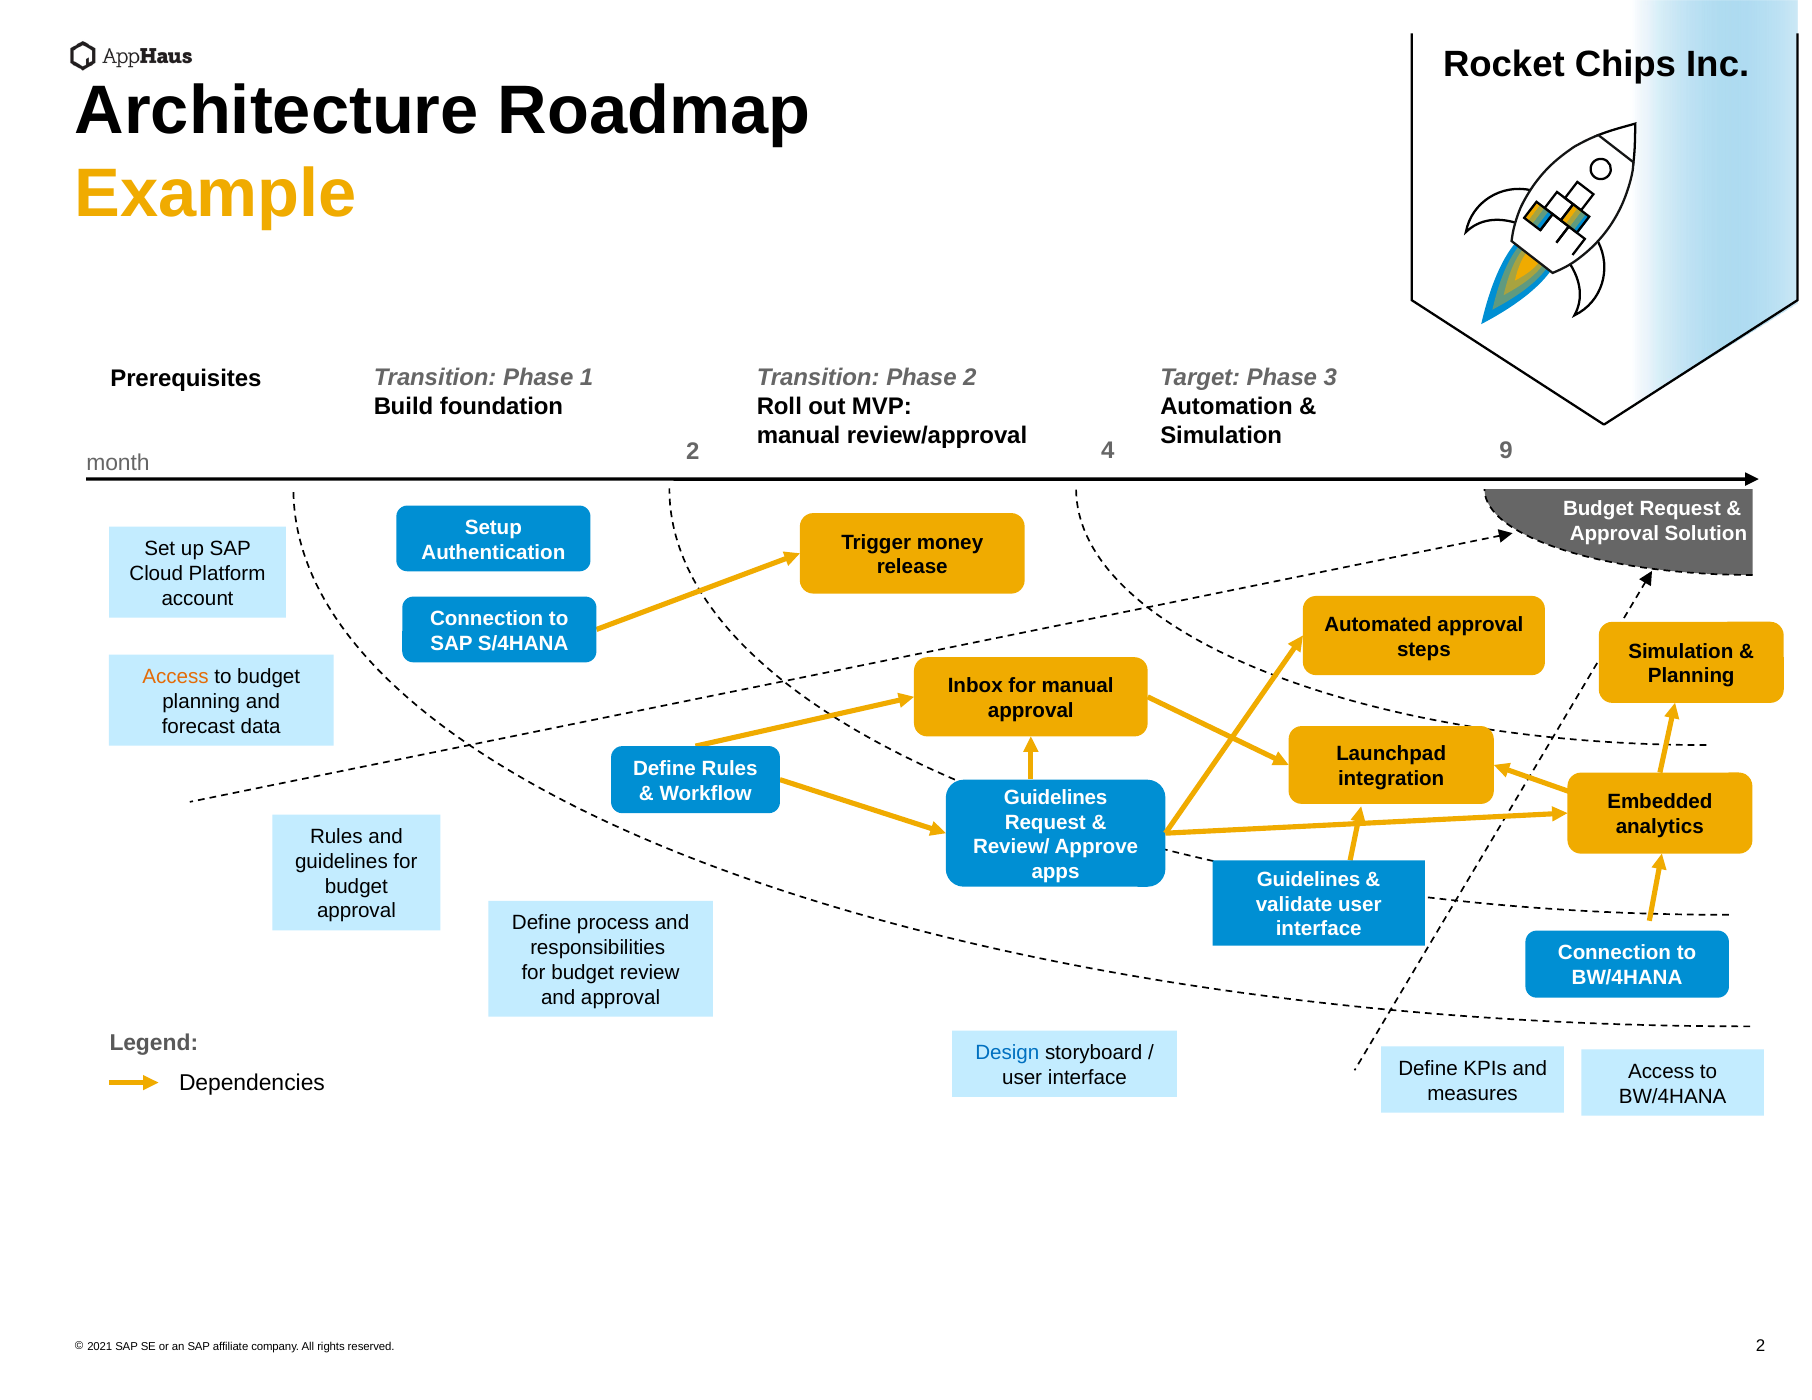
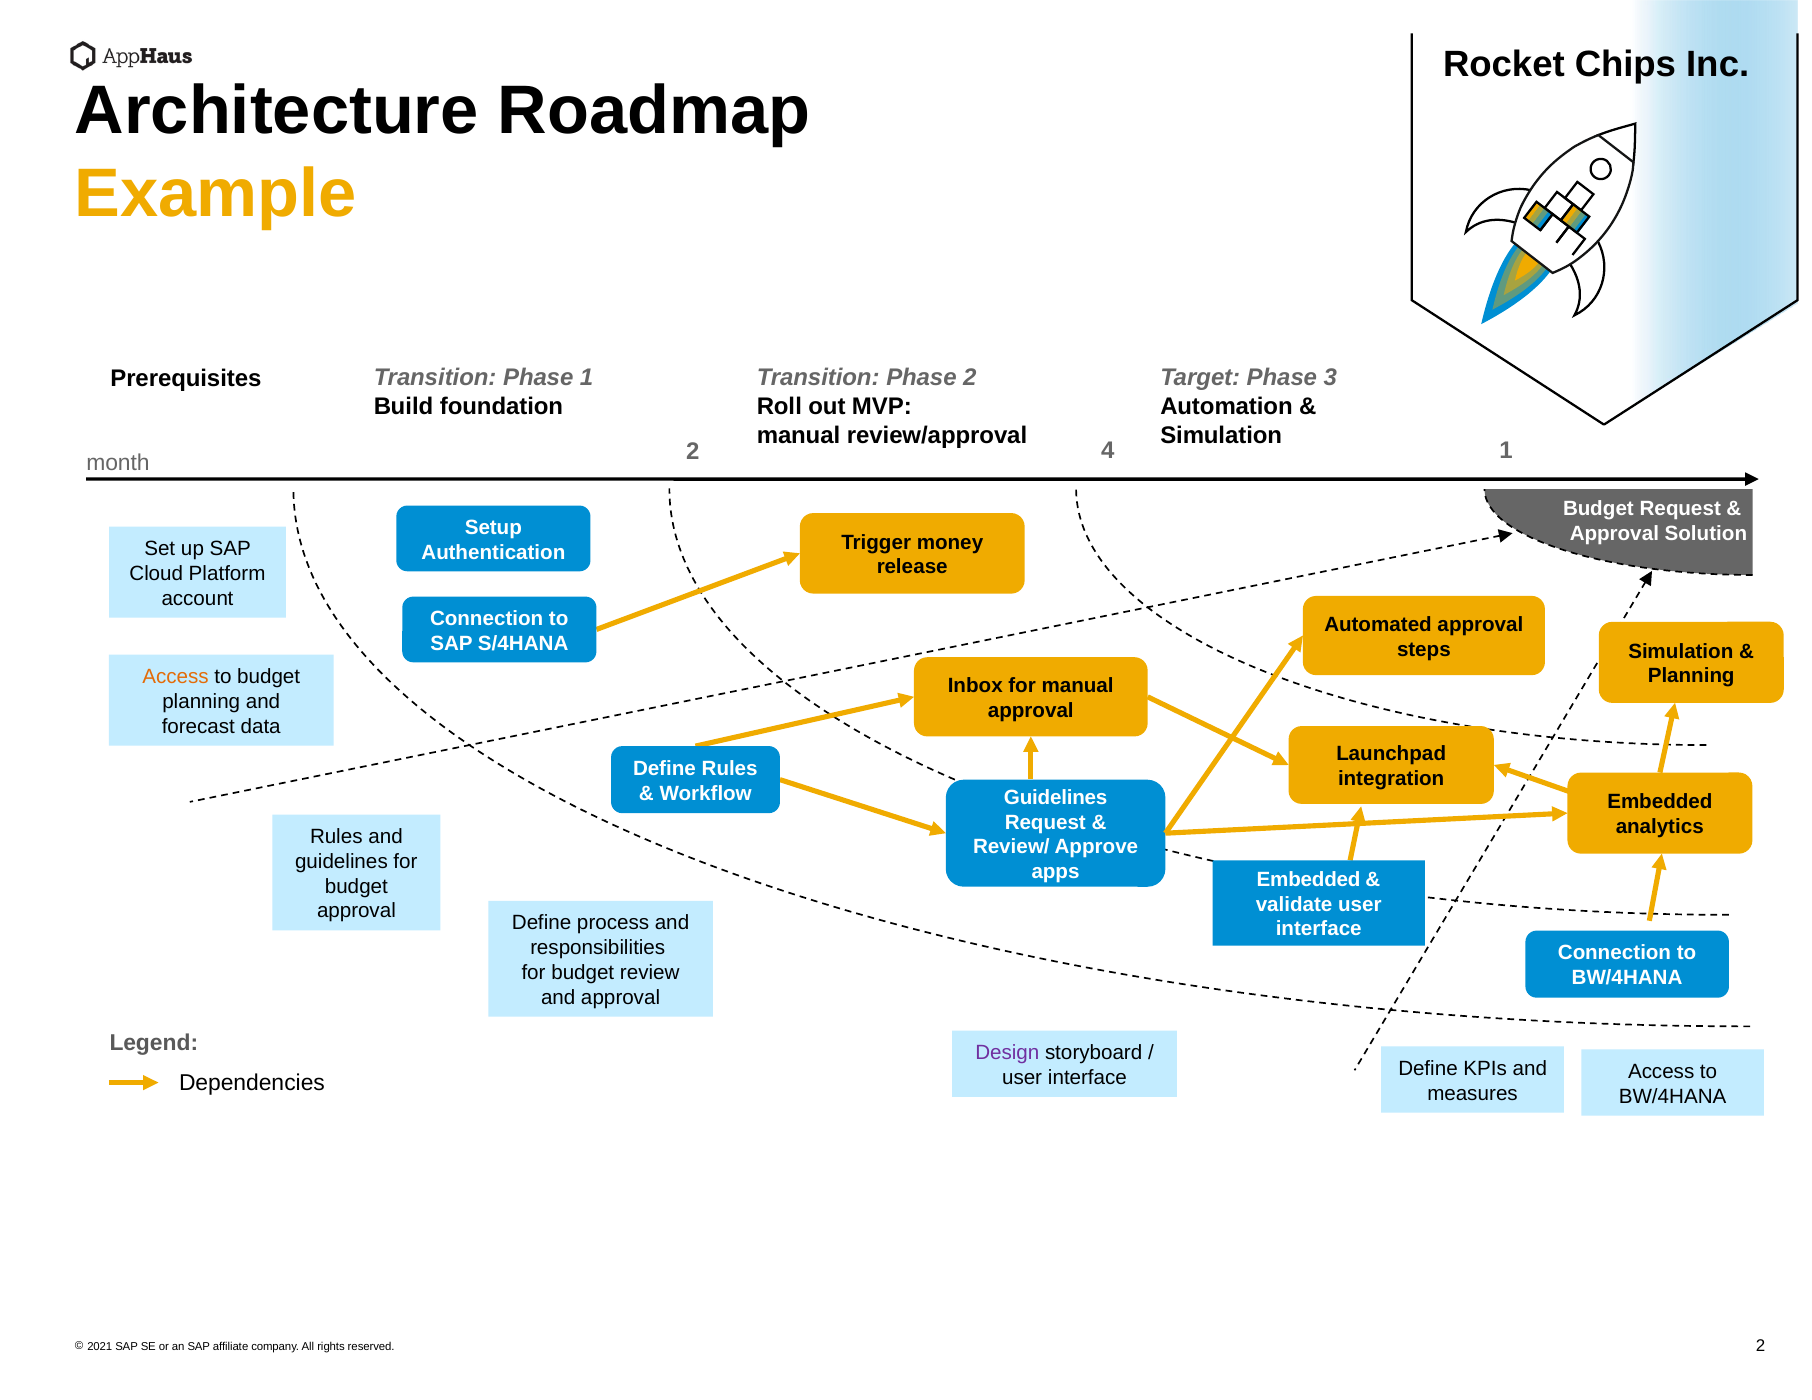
2 9: 9 -> 1 (1506, 450)
Guidelines: Guidelines -> Embedded (1309, 880)
Design colour: blue -> purple (1007, 1053)
